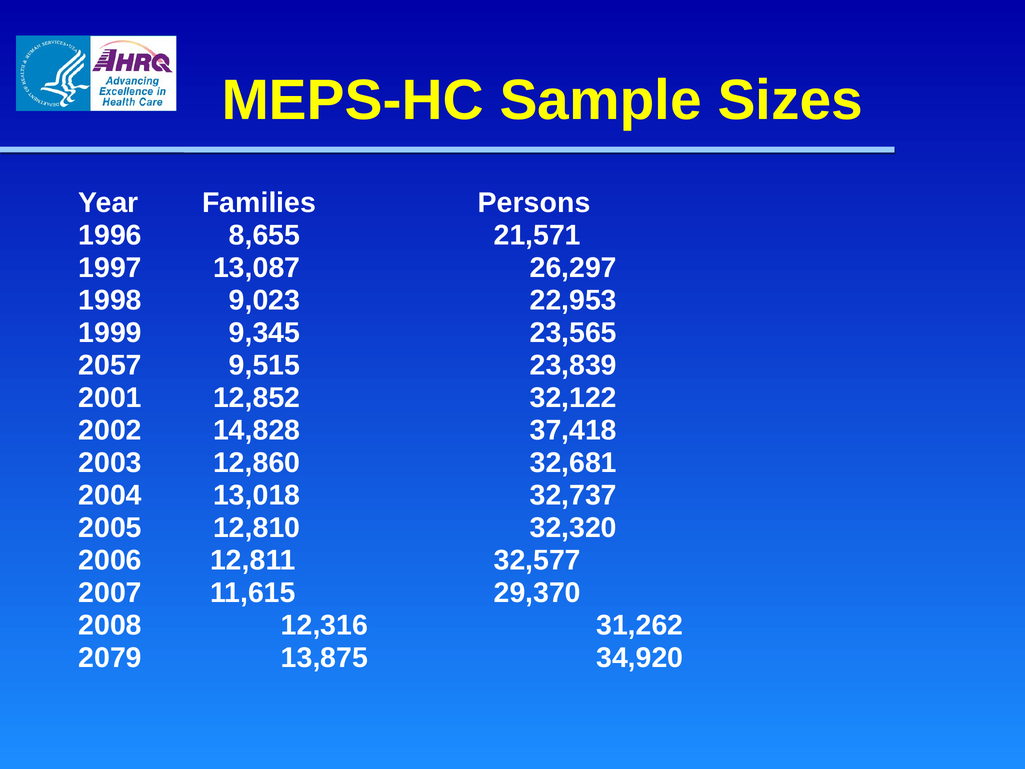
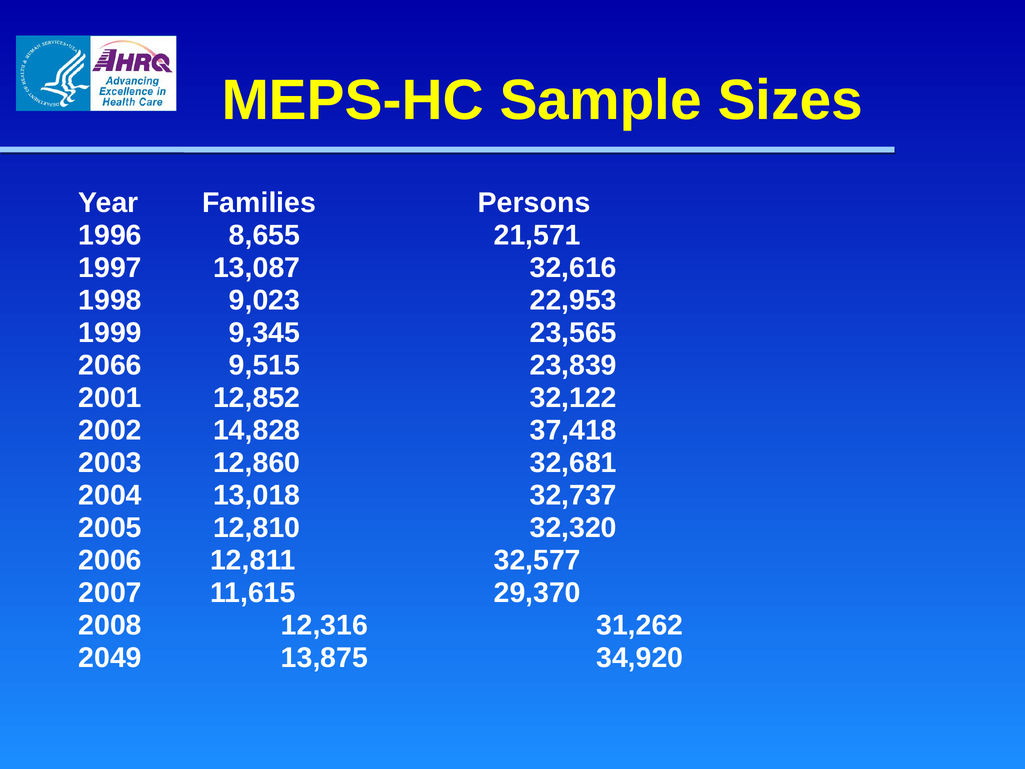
26,297: 26,297 -> 32,616 (573, 268)
2057: 2057 -> 2066 (110, 365)
2079: 2079 -> 2049 (110, 657)
